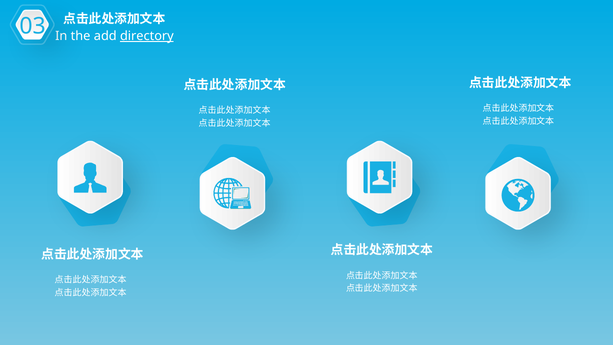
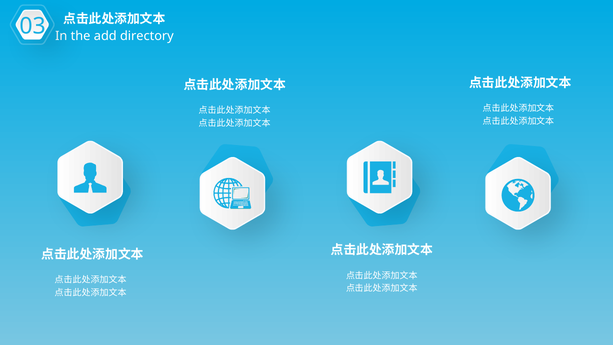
directory underline: present -> none (147, 36)
